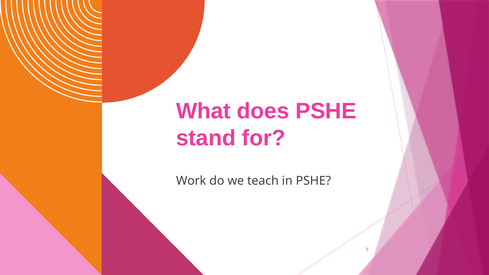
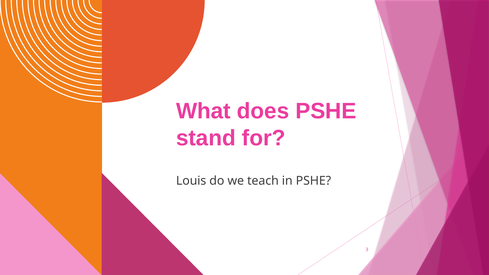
Work: Work -> Louis (191, 181)
